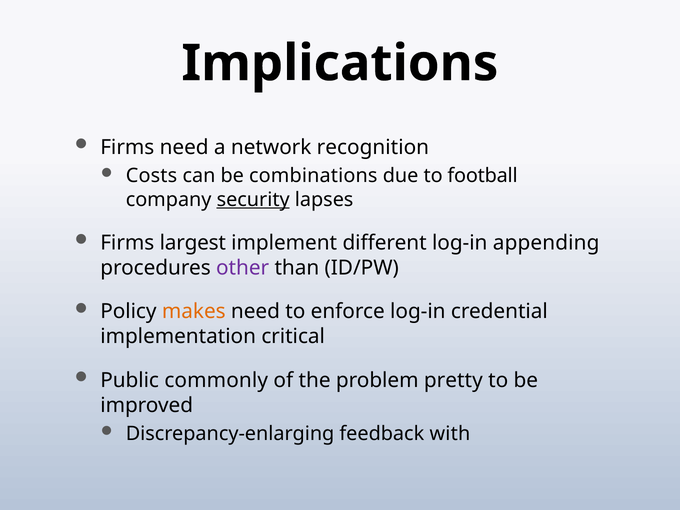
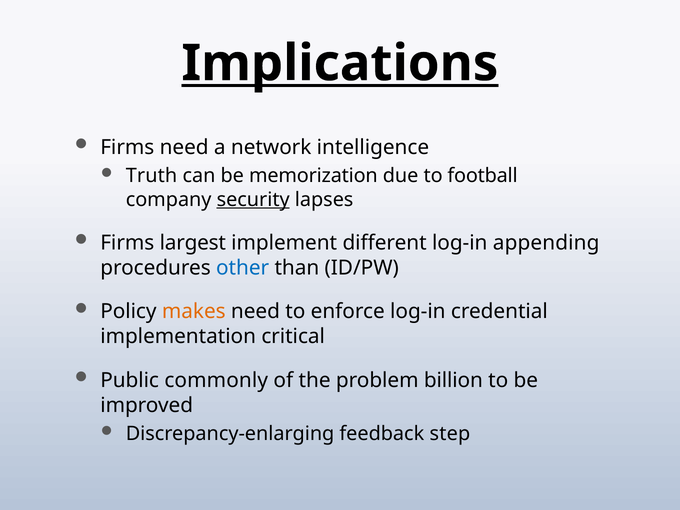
Implications underline: none -> present (340, 63)
recognition: recognition -> intelligence (373, 147)
Costs: Costs -> Truth (152, 176)
combinations: combinations -> memorization (313, 176)
other colour: purple -> blue (243, 268)
pretty: pretty -> billion (453, 380)
with: with -> step (450, 434)
